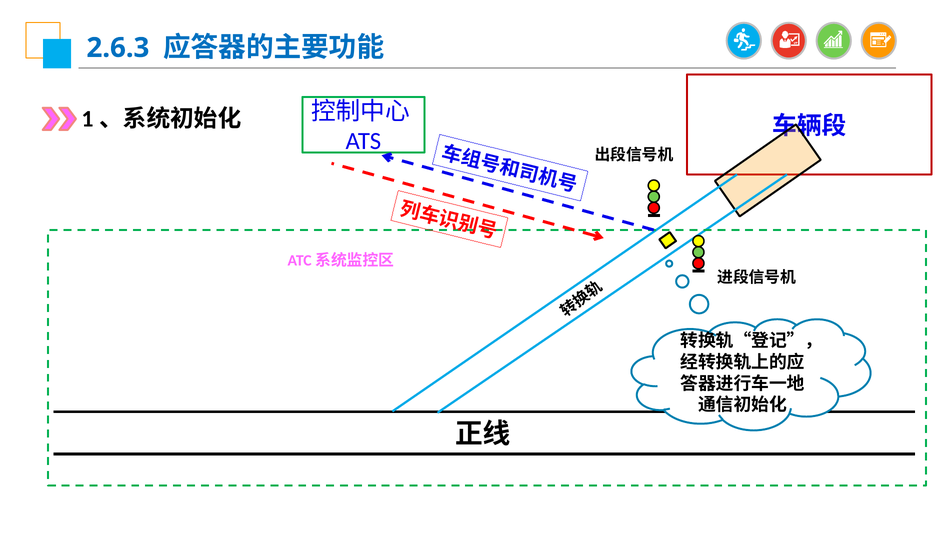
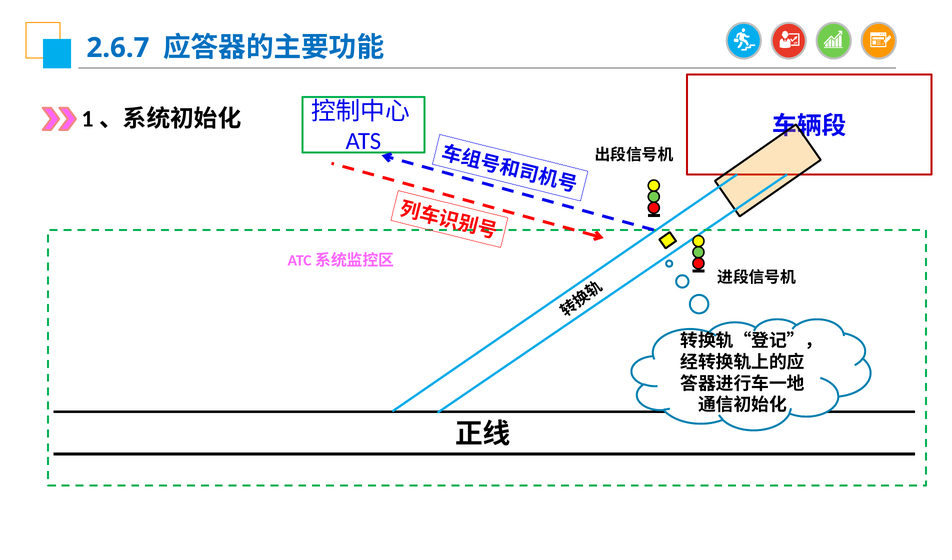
2.6.3: 2.6.3 -> 2.6.7 (118, 48)
